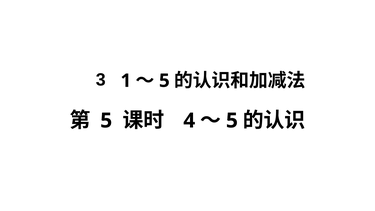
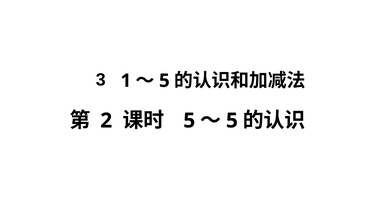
5: 5 -> 2 (106, 121)
4: 4 -> 5 (189, 121)
